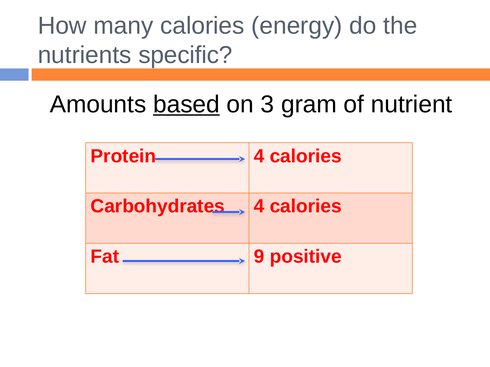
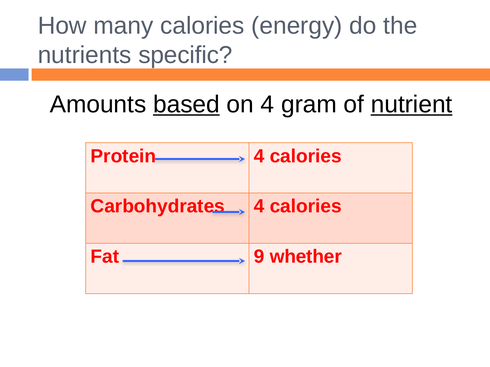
on 3: 3 -> 4 (267, 105)
nutrient underline: none -> present (412, 105)
positive: positive -> whether (306, 257)
